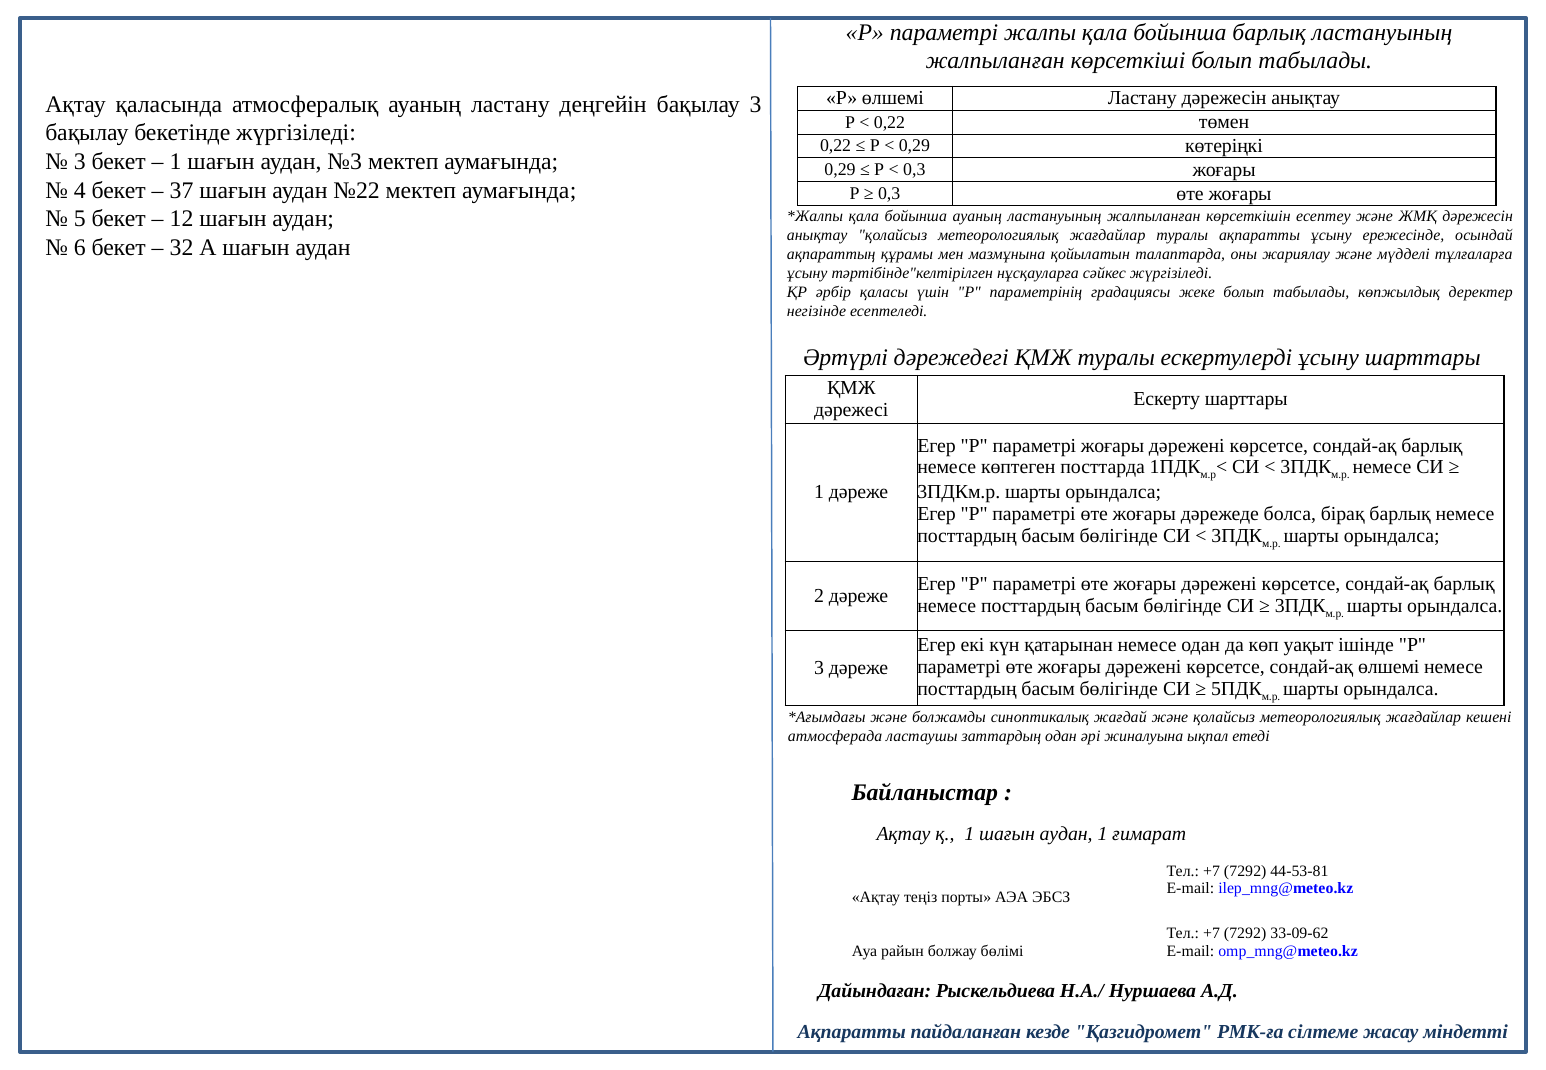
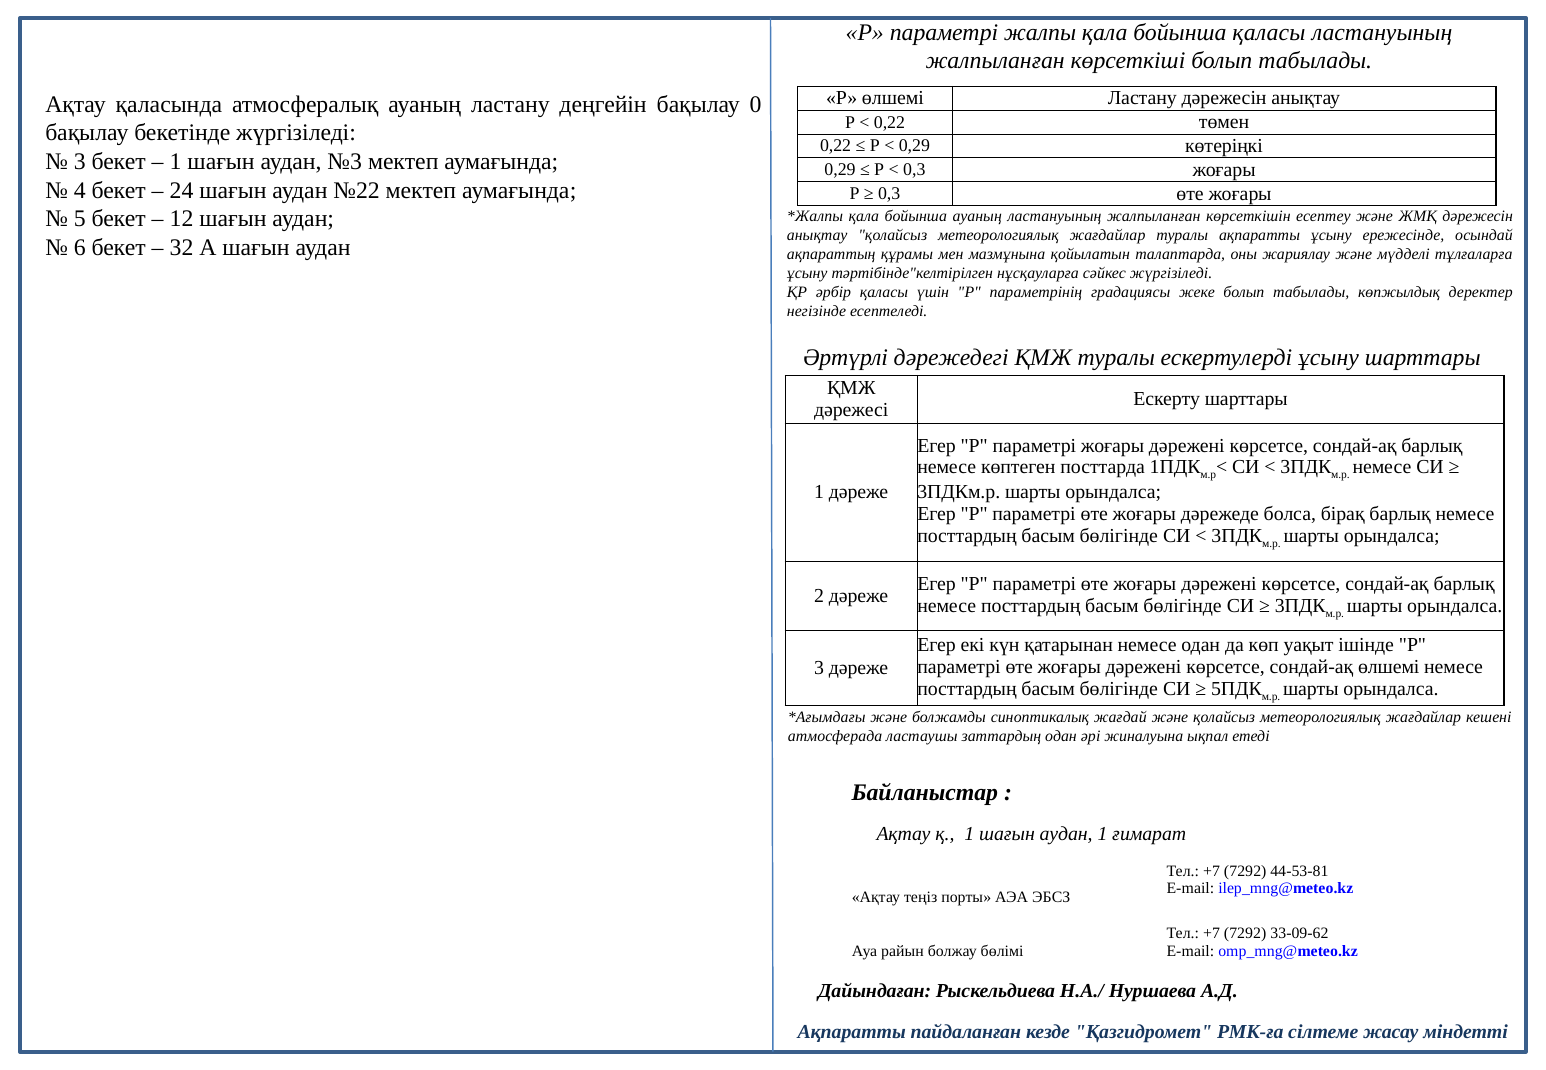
бойынша барлық: барлық -> қаласы (1269, 33)
бақылау 3: 3 -> 0 (756, 105)
37: 37 -> 24 (182, 190)
